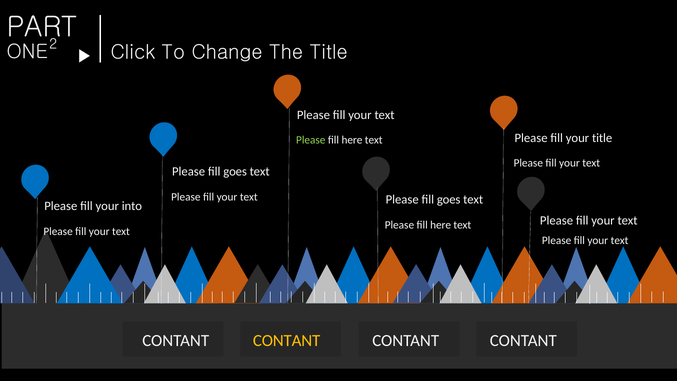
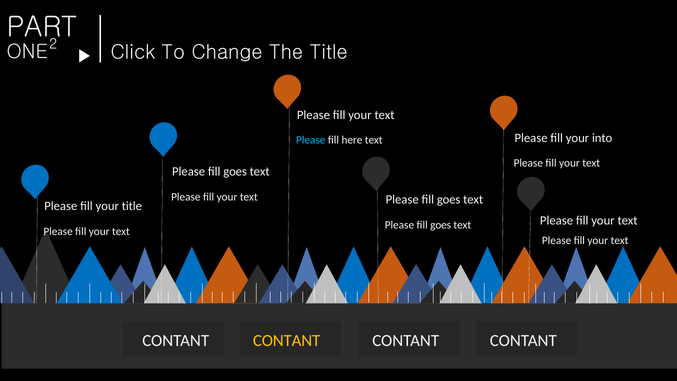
your title: title -> into (602, 138)
Please colour: light green -> light blue (311, 140)
your into: into -> title (132, 206)
here: here -> goes (441, 225)
